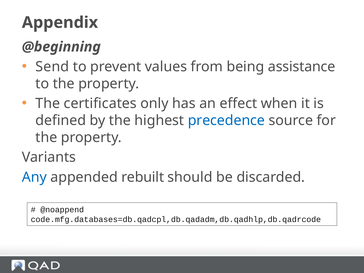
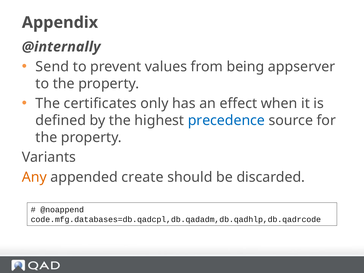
@beginning: @beginning -> @internally (61, 47)
assistance: assistance -> appserver (302, 67)
Any colour: blue -> orange (34, 177)
rebuilt: rebuilt -> create (143, 177)
